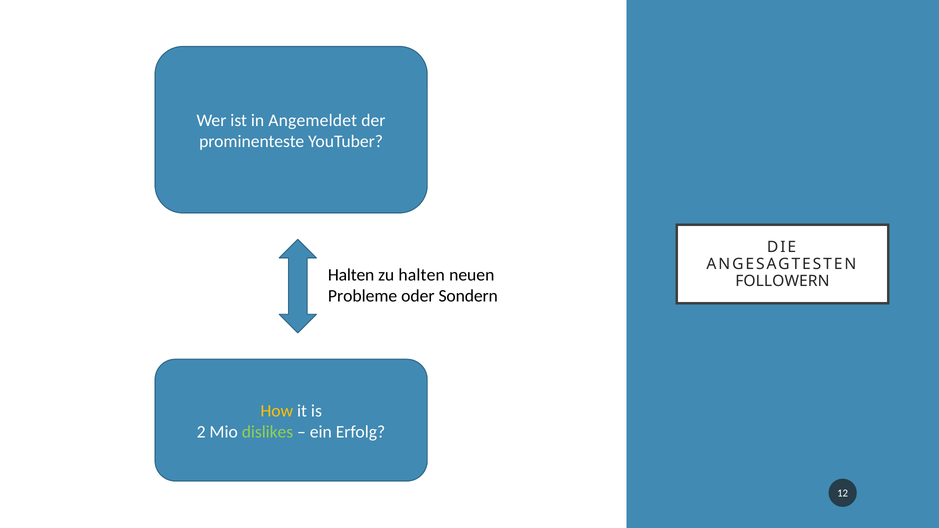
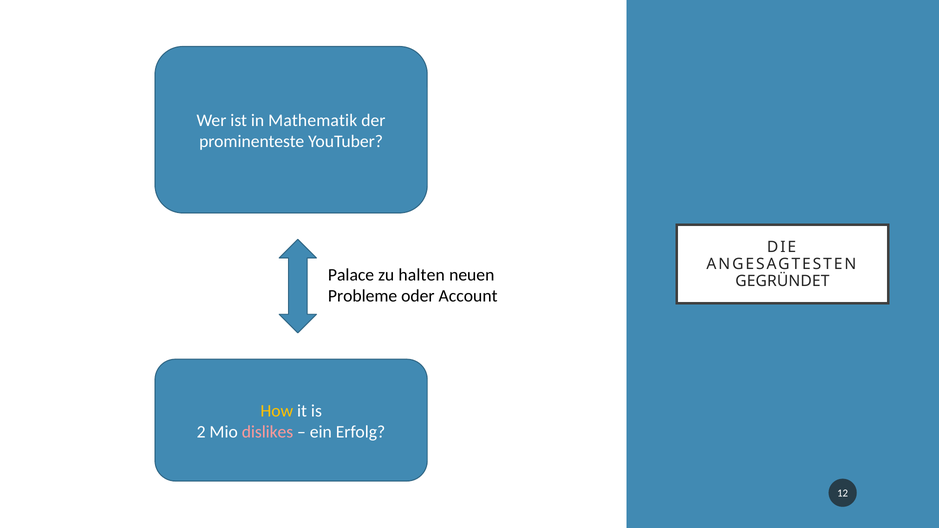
Angemeldet: Angemeldet -> Mathematik (313, 120)
Halten: Halten -> Palace (351, 275)
FOLLOWERN: FOLLOWERN -> GEGRÜNDET (782, 281)
Sondern: Sondern -> Account (468, 296)
dislikes colour: light green -> pink (267, 432)
